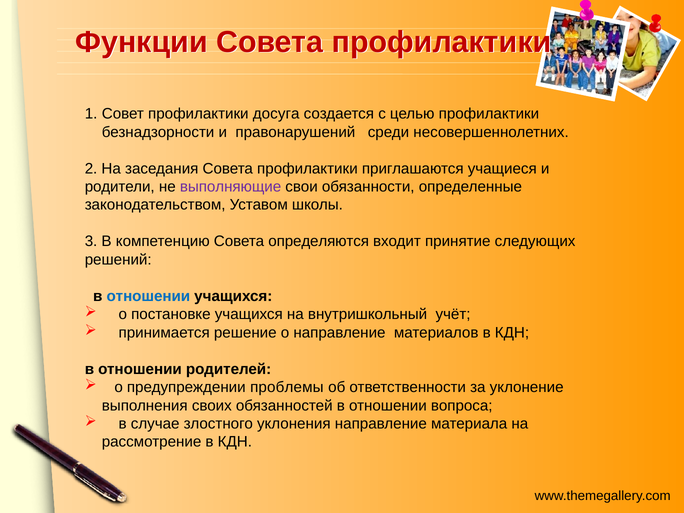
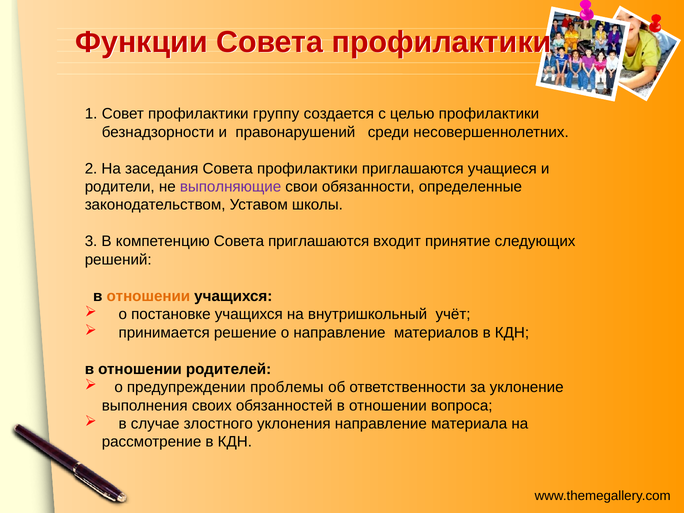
досуга: досуга -> группу (276, 114)
Совета определяются: определяются -> приглашаются (319, 241)
отношении colour: blue -> orange (148, 296)
